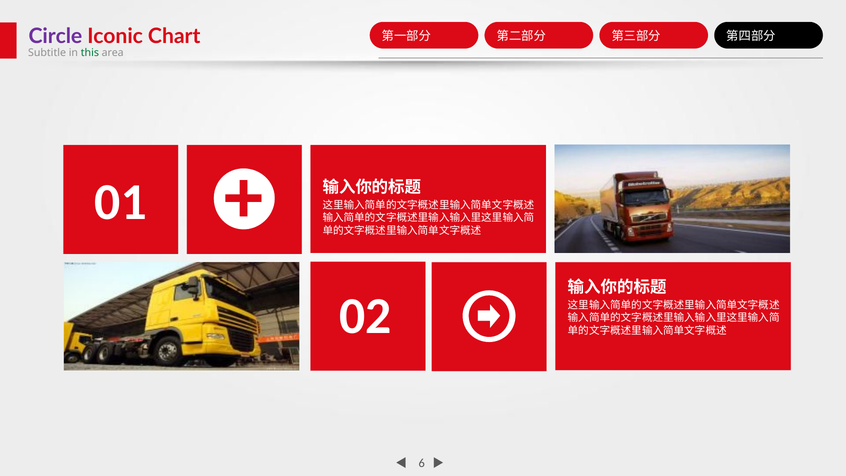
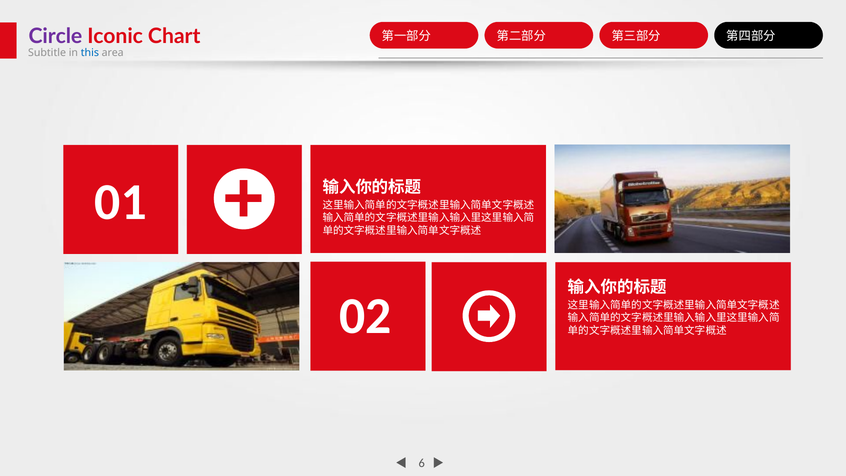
this colour: green -> blue (90, 53)
